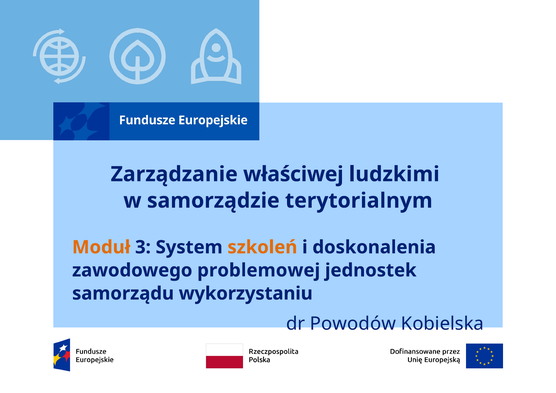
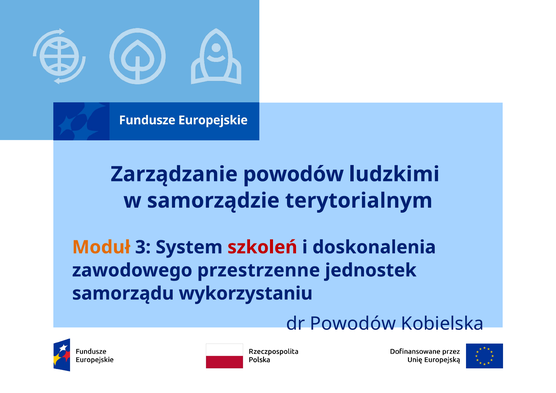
Zarządzanie właściwej: właściwej -> powodów (293, 174)
szkoleń colour: orange -> red (262, 247)
problemowej: problemowej -> przestrzenne (259, 270)
